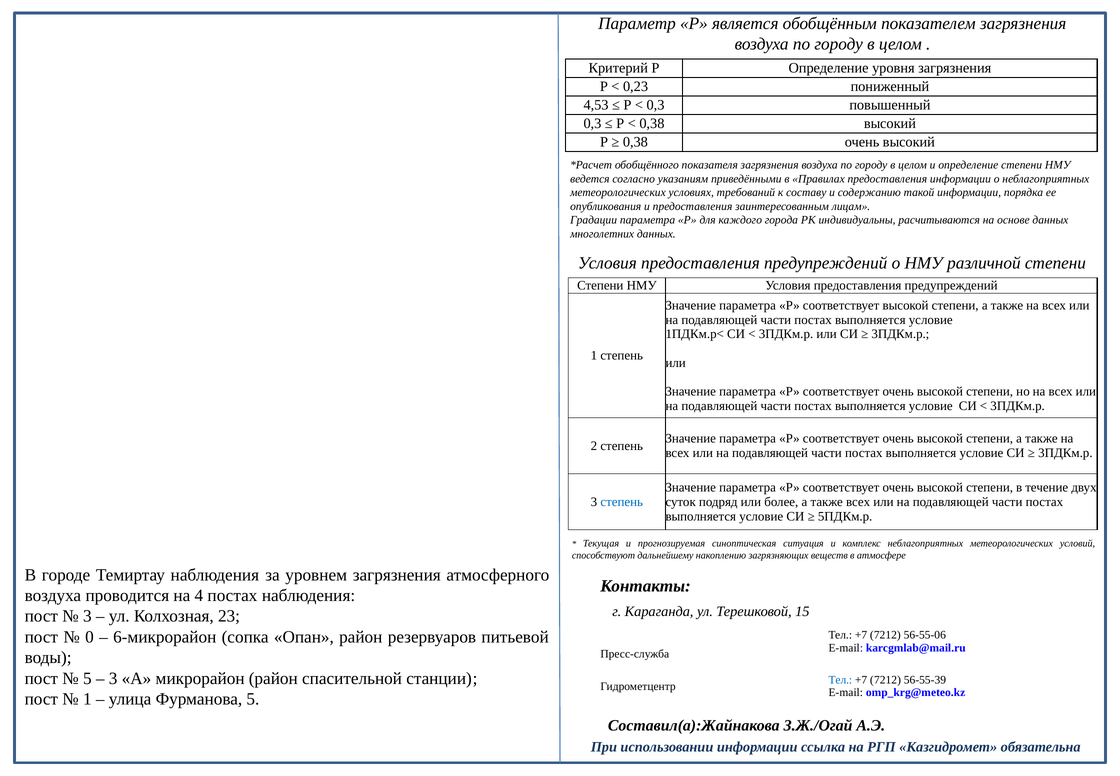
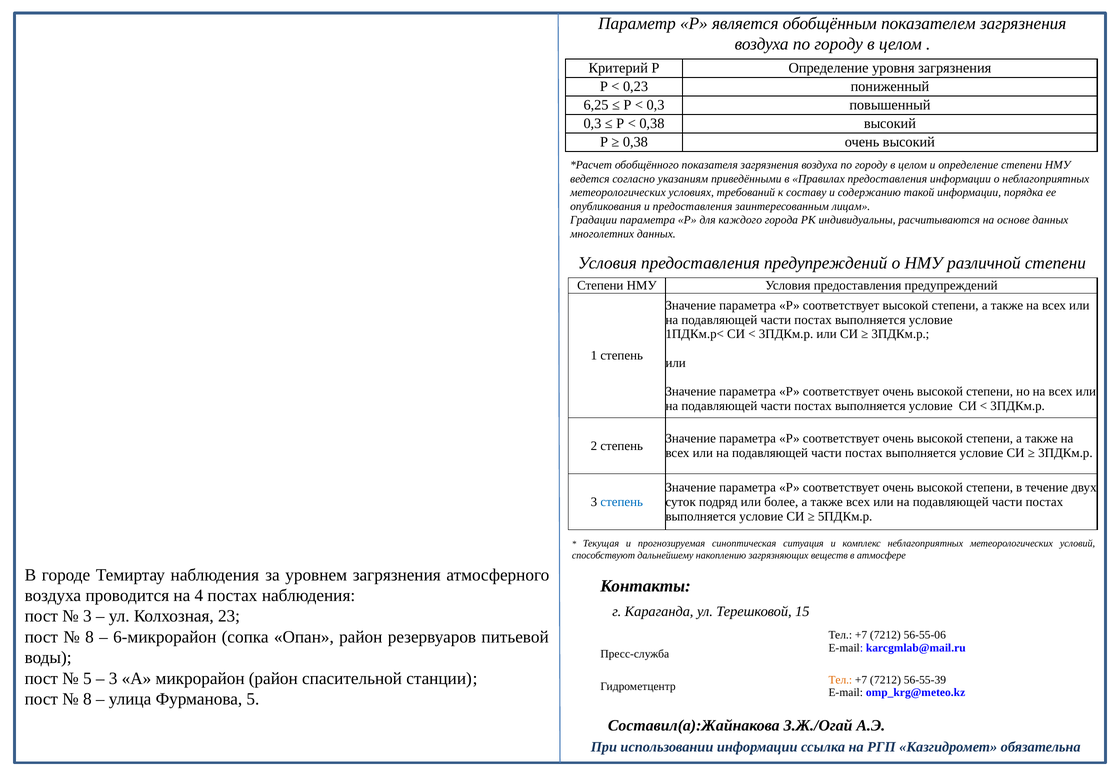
4,53: 4,53 -> 6,25 (596, 105)
0: 0 -> 8 (89, 636)
Тел colour: blue -> orange (840, 679)
1: 1 -> 8 (87, 698)
